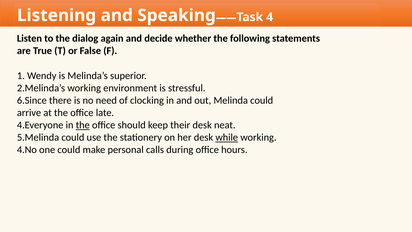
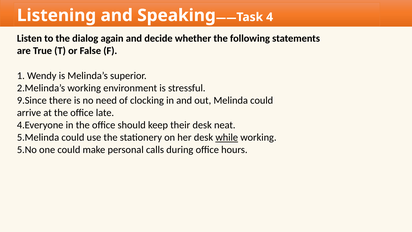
6.Since: 6.Since -> 9.Since (32, 100)
the underline: present -> none (83, 125)
4.No: 4.No -> 5.No (27, 150)
